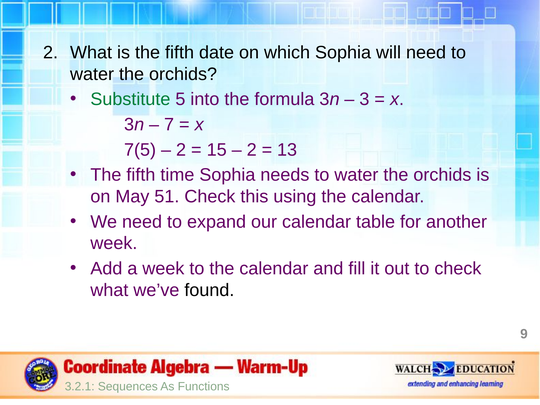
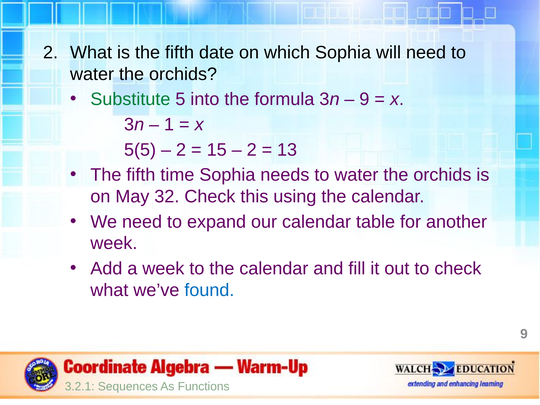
3: 3 -> 9 (365, 99)
7: 7 -> 1 (169, 125)
7(5: 7(5 -> 5(5 (140, 150)
51: 51 -> 32 (167, 197)
found colour: black -> blue (209, 290)
